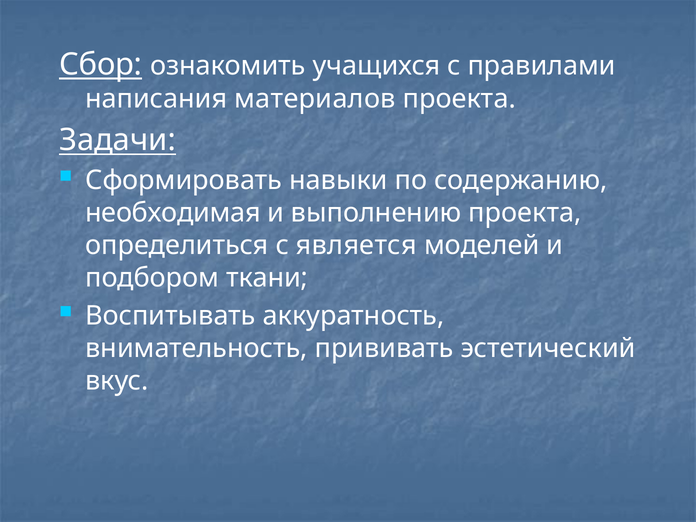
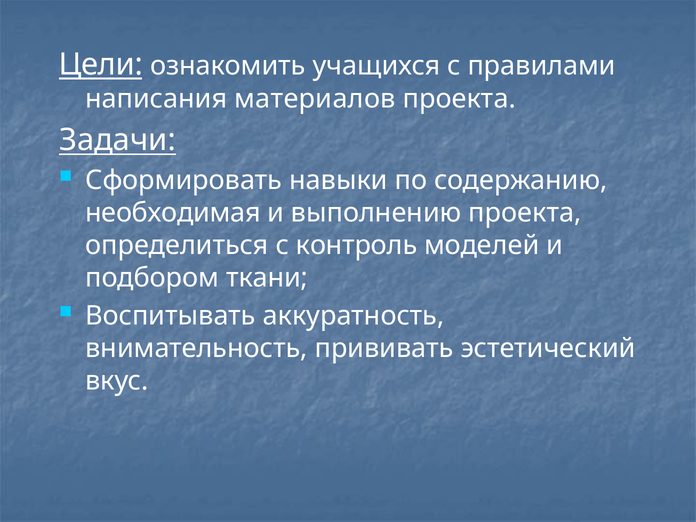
Сбор: Сбор -> Цели (101, 64)
является: является -> контроль (357, 245)
